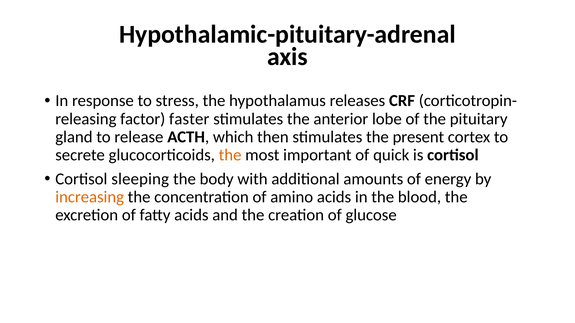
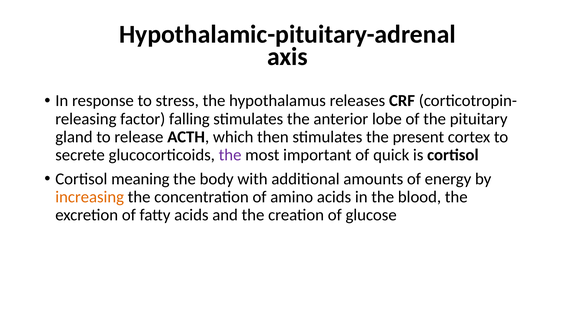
faster: faster -> falling (189, 119)
the colour: orange -> purple (230, 155)
sleeping: sleeping -> meaning (140, 179)
